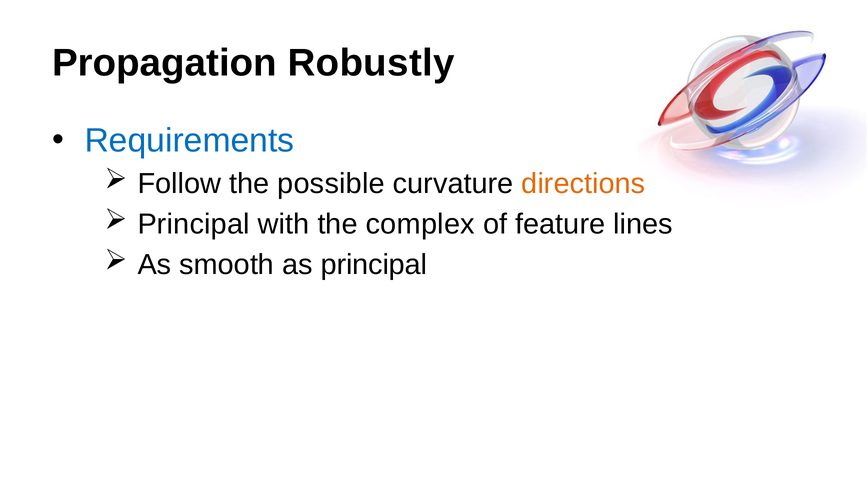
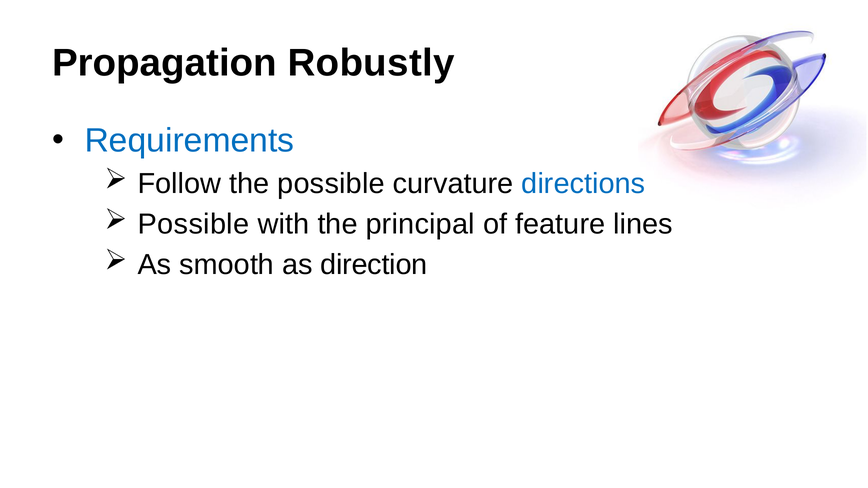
directions colour: orange -> blue (583, 184)
Principal: Principal -> Possible (194, 224)
complex: complex -> principal (420, 224)
as principal: principal -> direction (374, 265)
